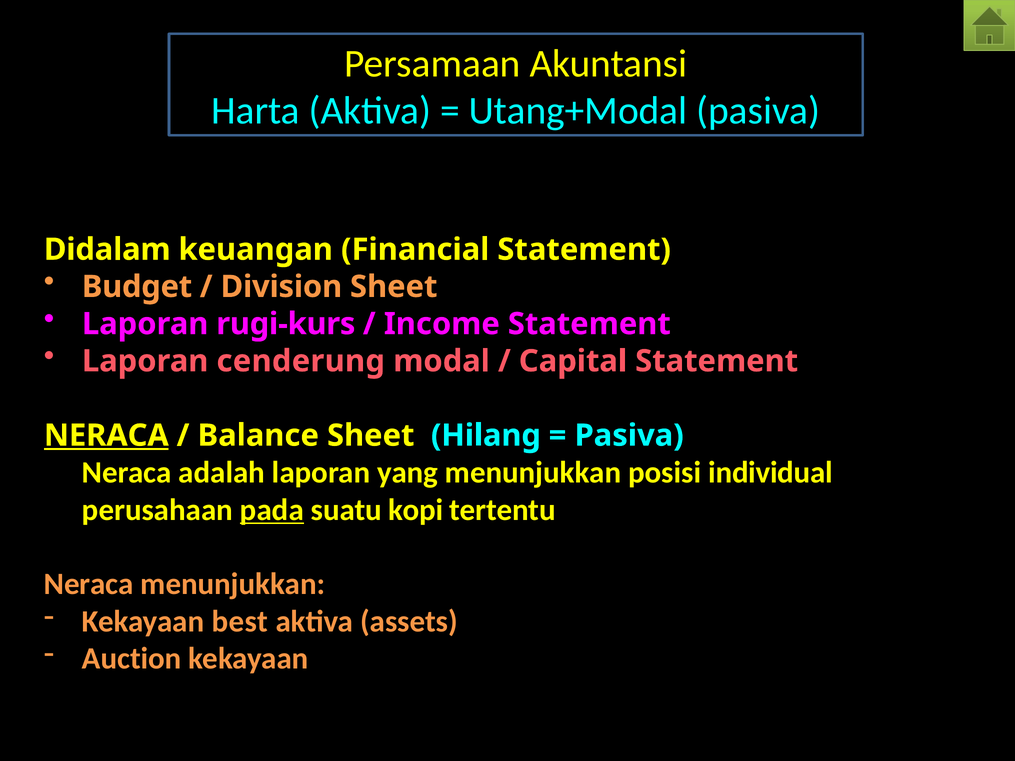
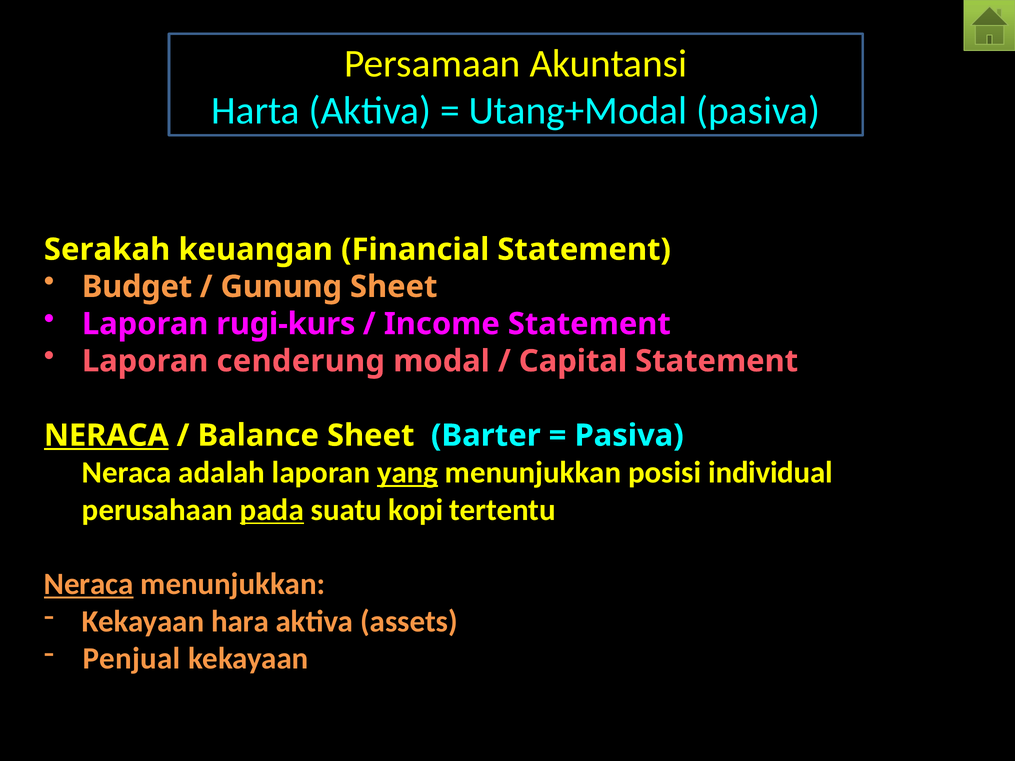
Didalam: Didalam -> Serakah (107, 250)
Division: Division -> Gunung (281, 287)
Hilang: Hilang -> Barter (486, 436)
yang underline: none -> present (408, 473)
Neraca underline: none -> present (89, 584)
best: best -> hara (240, 622)
Auction: Auction -> Penjual (132, 659)
